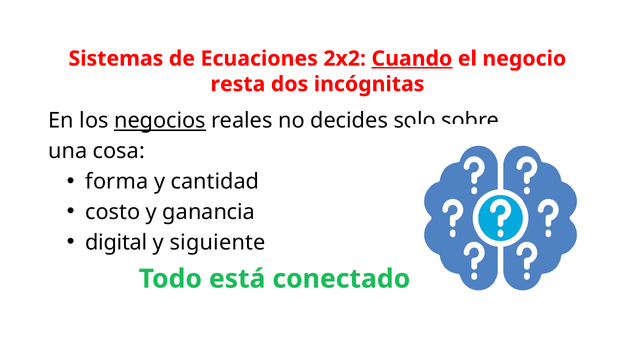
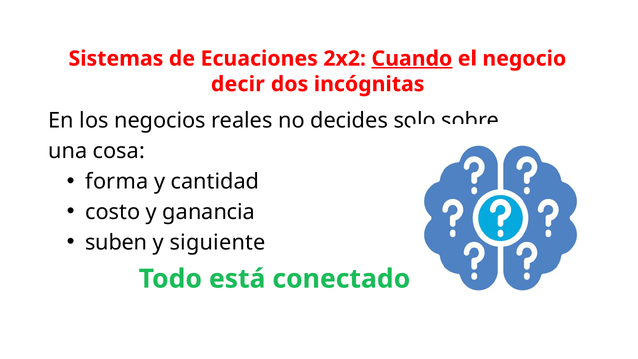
resta: resta -> decir (238, 84)
negocios underline: present -> none (160, 121)
digital: digital -> suben (116, 242)
